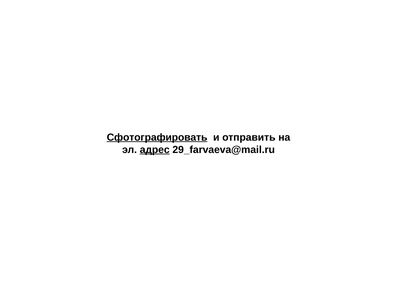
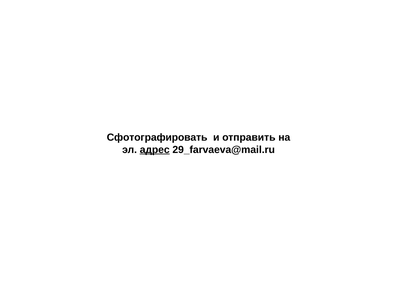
Сфотографировать underline: present -> none (157, 137)
